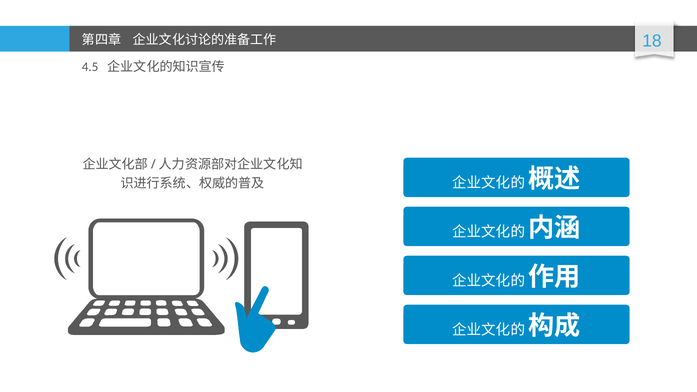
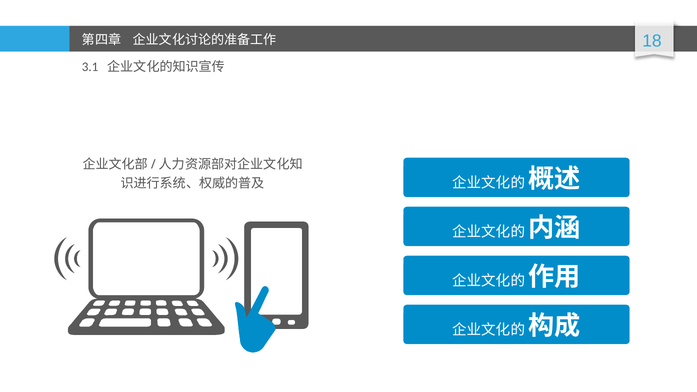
4.5: 4.5 -> 3.1 (90, 67)
